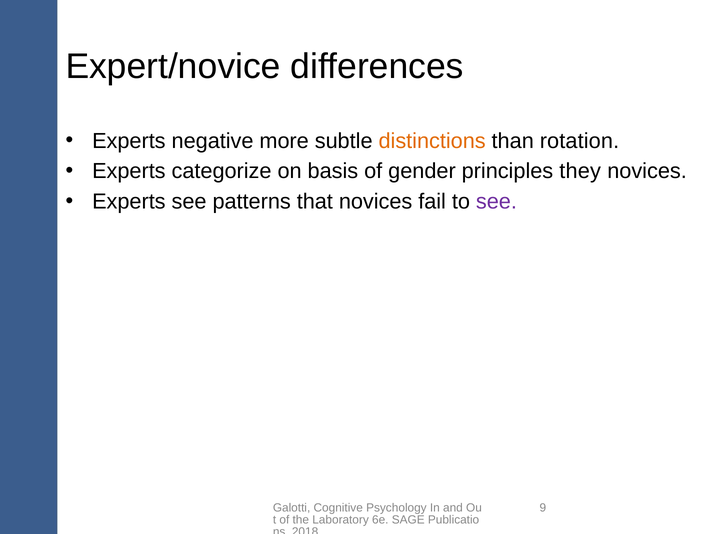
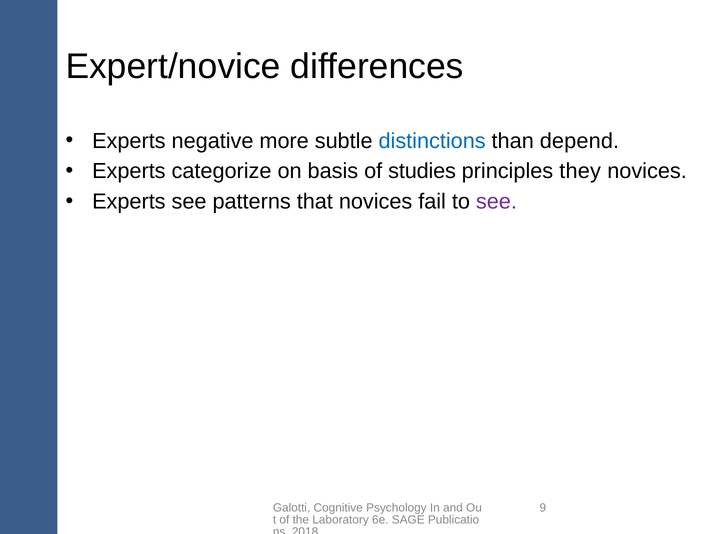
distinctions colour: orange -> blue (432, 141)
rotation: rotation -> depend (579, 141)
gender: gender -> studies (422, 171)
